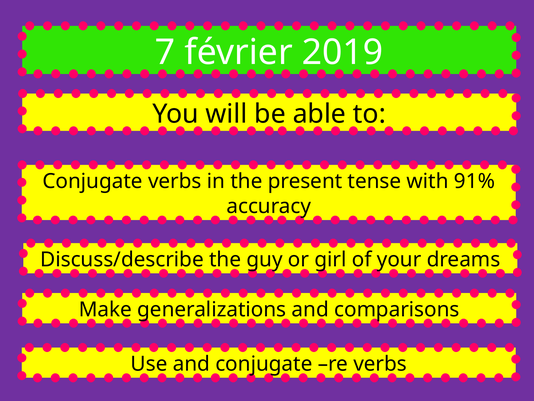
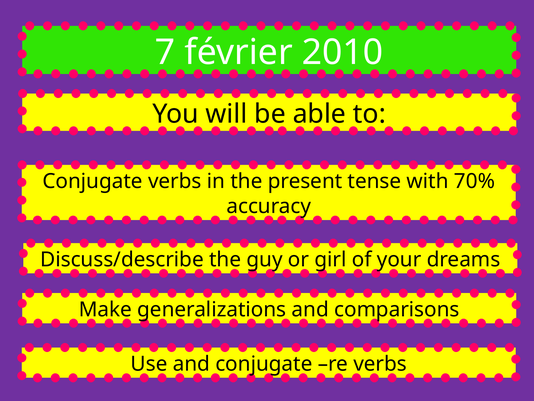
2019: 2019 -> 2010 (343, 52)
91%: 91% -> 70% (474, 181)
